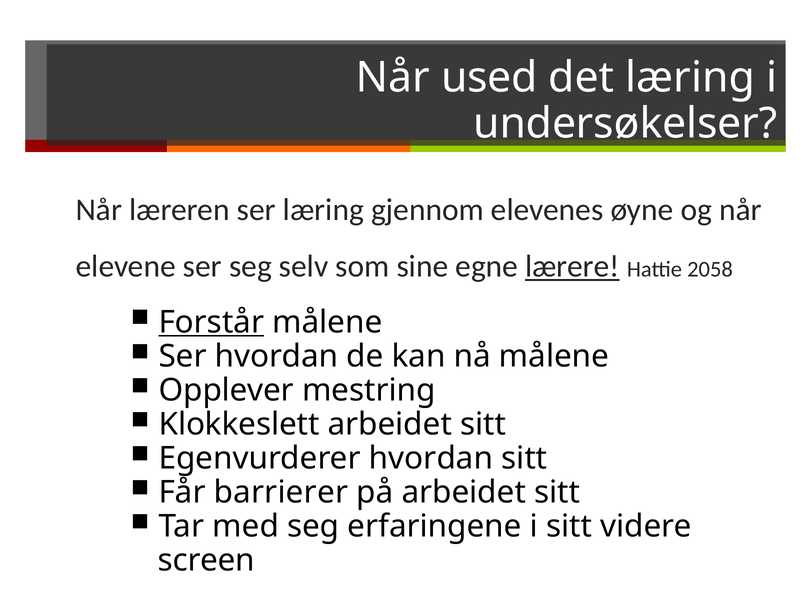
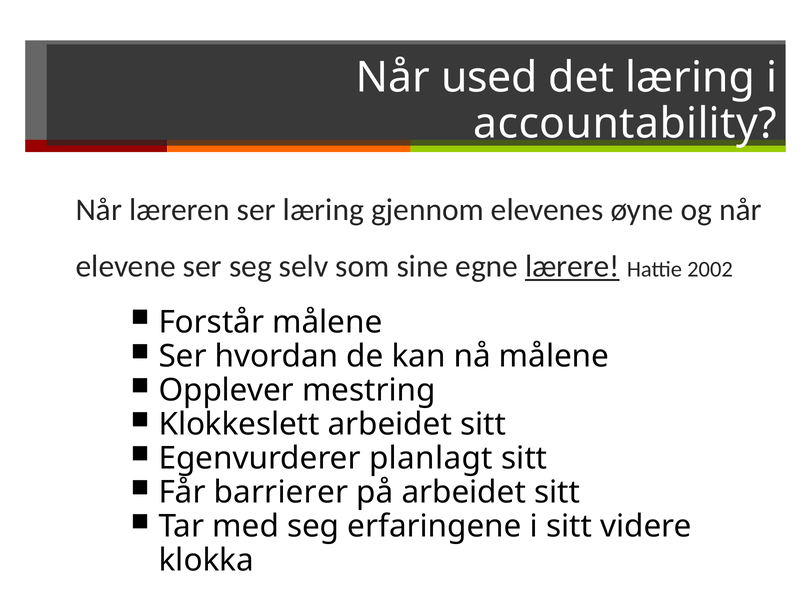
undersøkelser: undersøkelser -> accountability (625, 124)
2058: 2058 -> 2002 (710, 270)
Forstår underline: present -> none (211, 322)
Egenvurderer hvordan: hvordan -> planlagt (431, 459)
screen: screen -> klokka (206, 561)
